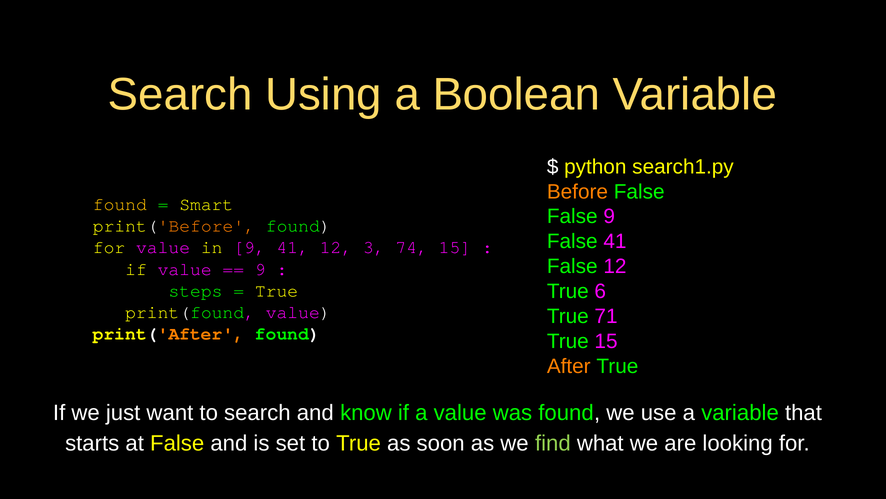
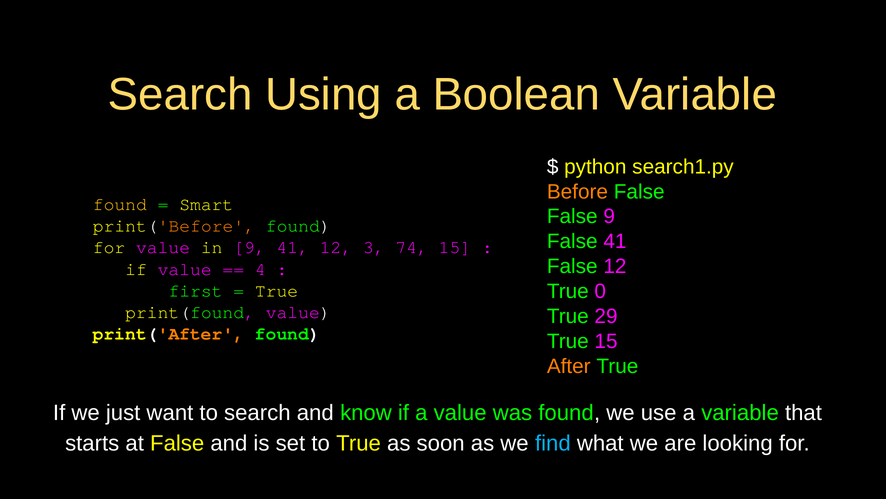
9: 9 -> 4 (260, 269)
6: 6 -> 0 (600, 291)
steps: steps -> first (195, 290)
71: 71 -> 29 (606, 316)
find colour: light green -> light blue (553, 443)
